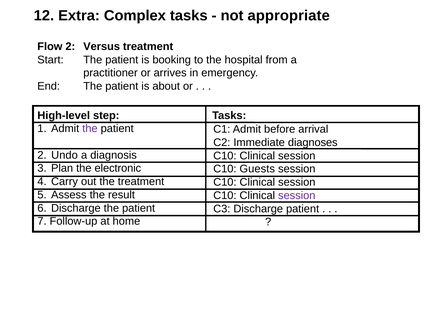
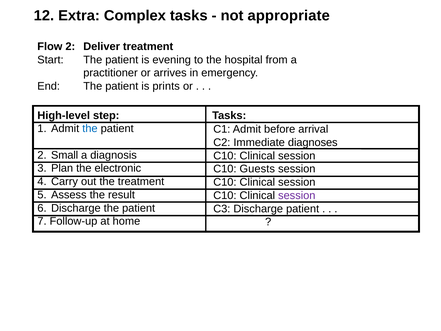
Versus: Versus -> Deliver (102, 46)
booking: booking -> evening (172, 60)
about: about -> prints (166, 86)
the colour: purple -> blue (90, 129)
Undo: Undo -> Small (65, 155)
